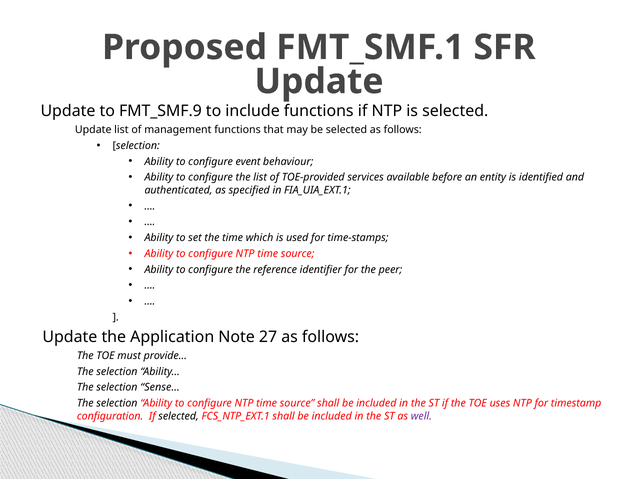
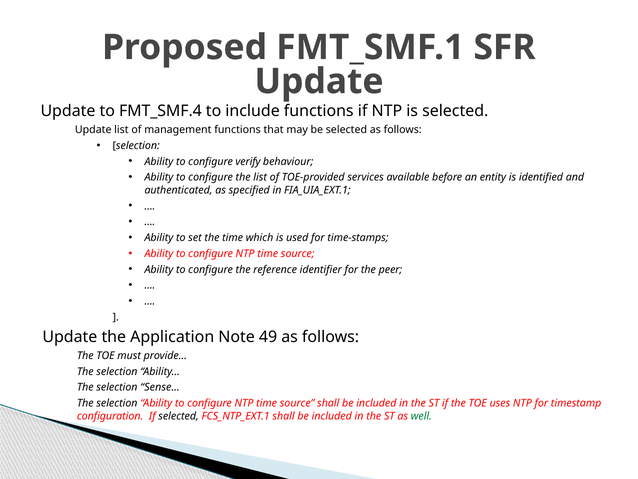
FMT_SMF.9: FMT_SMF.9 -> FMT_SMF.4 (160, 111)
event: event -> verify (248, 161)
27: 27 -> 49 (268, 337)
well colour: purple -> green (421, 416)
